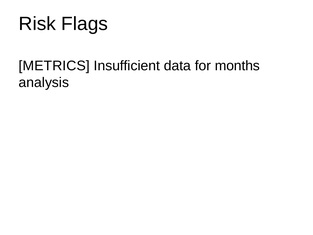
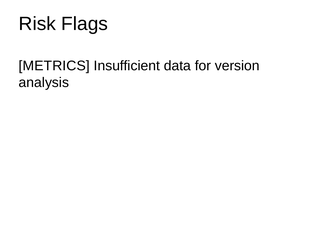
months: months -> version (237, 66)
